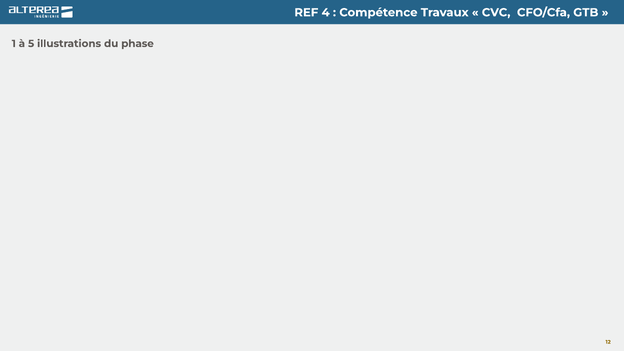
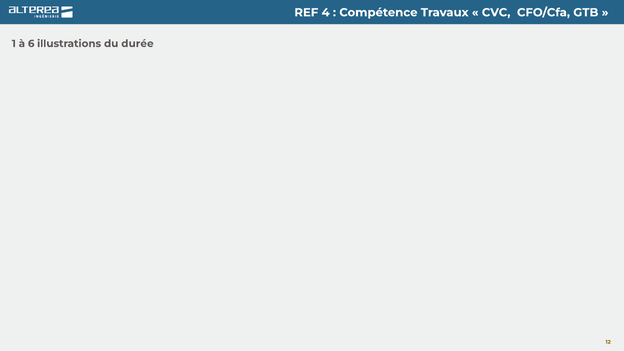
5: 5 -> 6 (31, 44)
phase: phase -> durée (137, 44)
